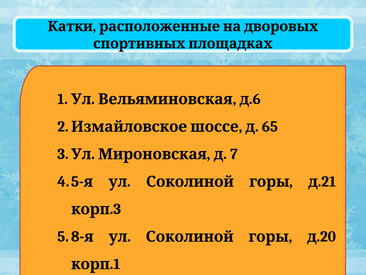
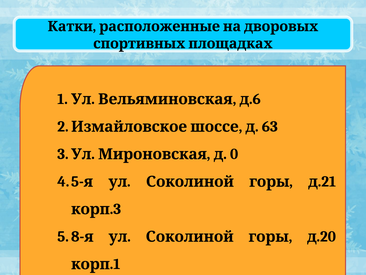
65: 65 -> 63 (270, 126)
7: 7 -> 0 (234, 154)
